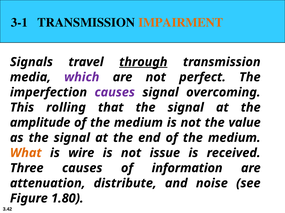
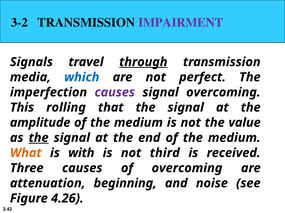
3-1: 3-1 -> 3-2 (19, 23)
IMPAIRMENT colour: orange -> purple (181, 23)
which colour: purple -> blue (82, 77)
the underline: none -> present (39, 138)
wire: wire -> with (81, 153)
issue: issue -> third (165, 153)
of information: information -> overcoming (187, 169)
distribute: distribute -> beginning (125, 184)
1.80: 1.80 -> 4.26 (67, 199)
